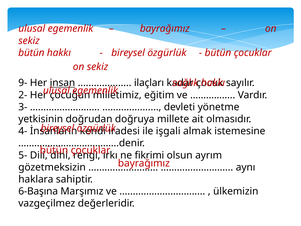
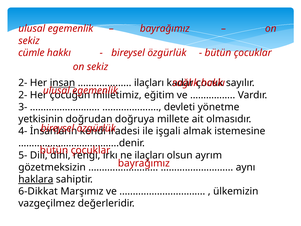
bütün: bütün -> cümle (31, 53)
9-: 9- -> 2- (23, 83)
ne fikrimi: fikrimi -> ilaçları (149, 155)
haklara underline: none -> present (36, 179)
6-Başına: 6-Başına -> 6-Dikkat (38, 191)
